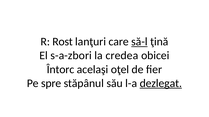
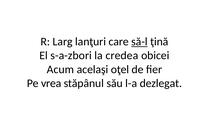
Rost: Rost -> Larg (63, 42)
Întorc: Întorc -> Acum (60, 70)
spre: spre -> vrea (51, 84)
dezlegat underline: present -> none (161, 84)
